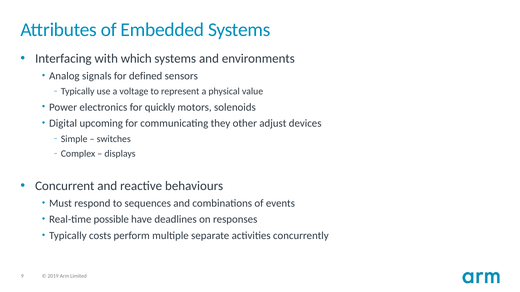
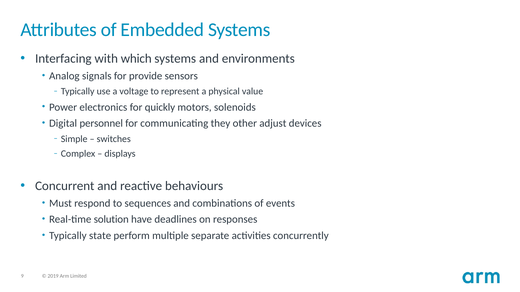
defined: defined -> provide (146, 76)
upcoming: upcoming -> personnel (101, 124)
possible: possible -> solution (111, 220)
costs: costs -> state (100, 236)
